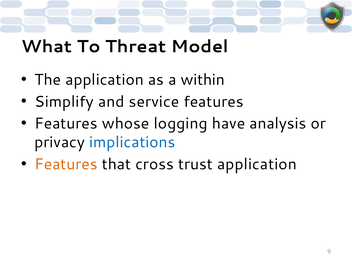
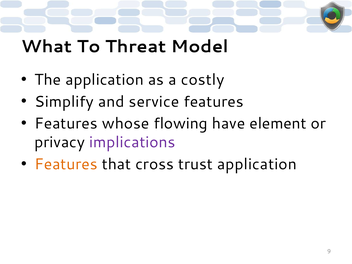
within: within -> costly (203, 80)
logging: logging -> flowing (181, 124)
analysis: analysis -> element (278, 124)
implications colour: blue -> purple (132, 142)
